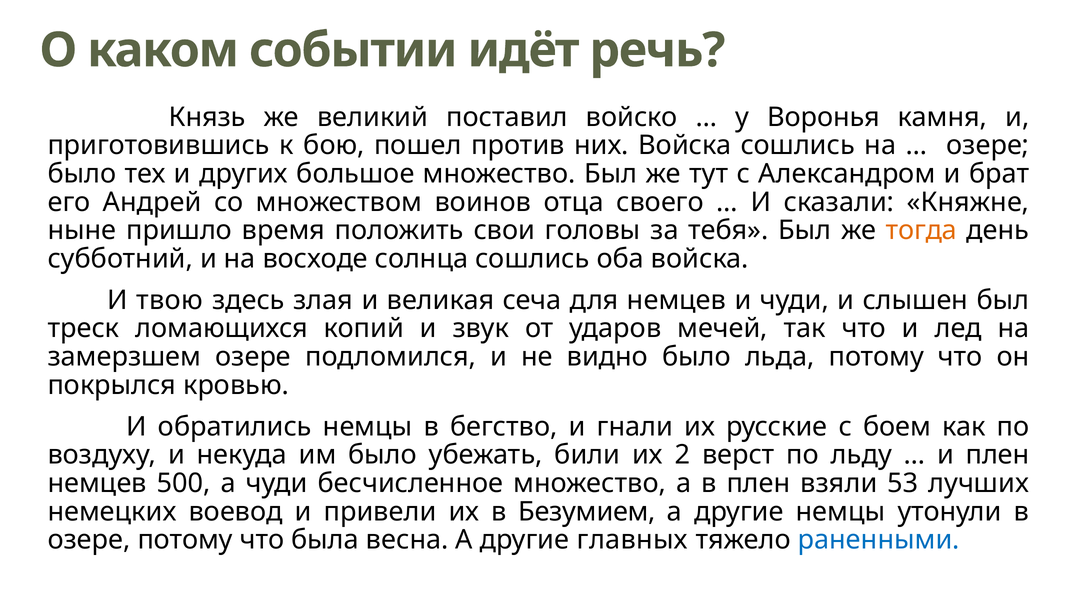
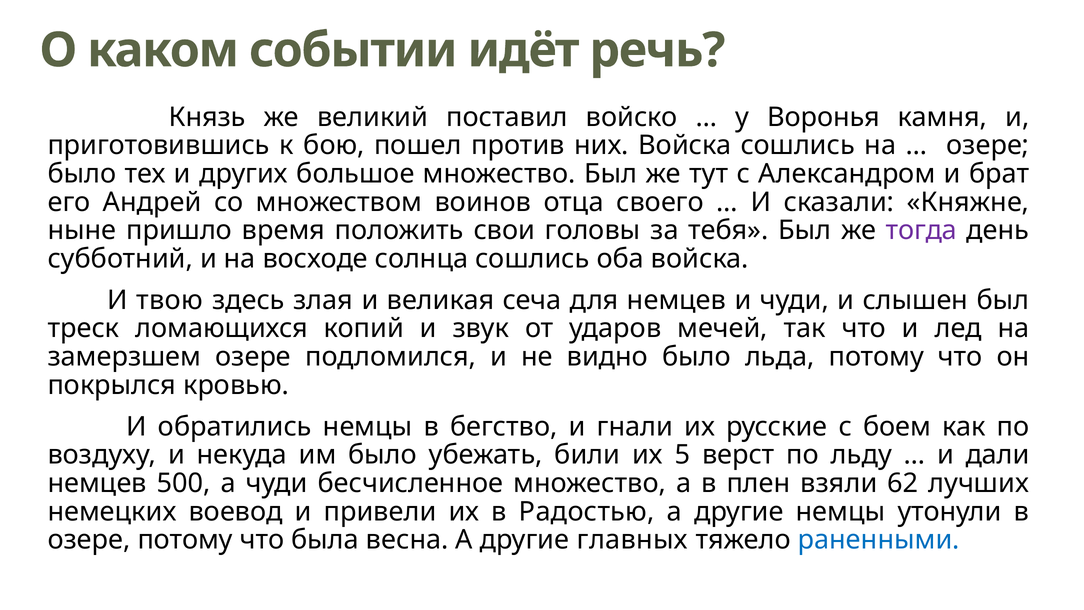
тогда colour: orange -> purple (921, 230)
2: 2 -> 5 (682, 455)
и плен: плен -> дали (998, 455)
53: 53 -> 62 (903, 483)
Безумием: Безумием -> Радостью (587, 511)
